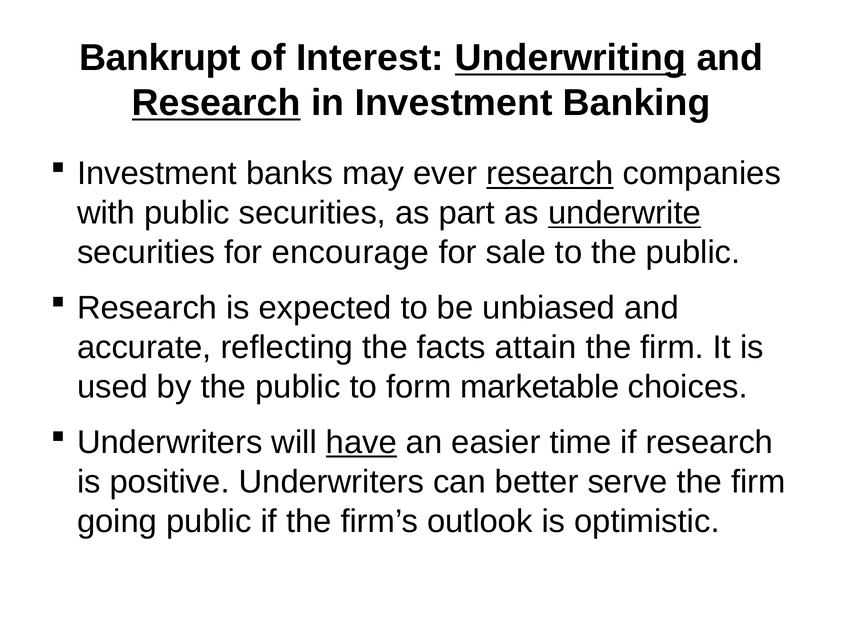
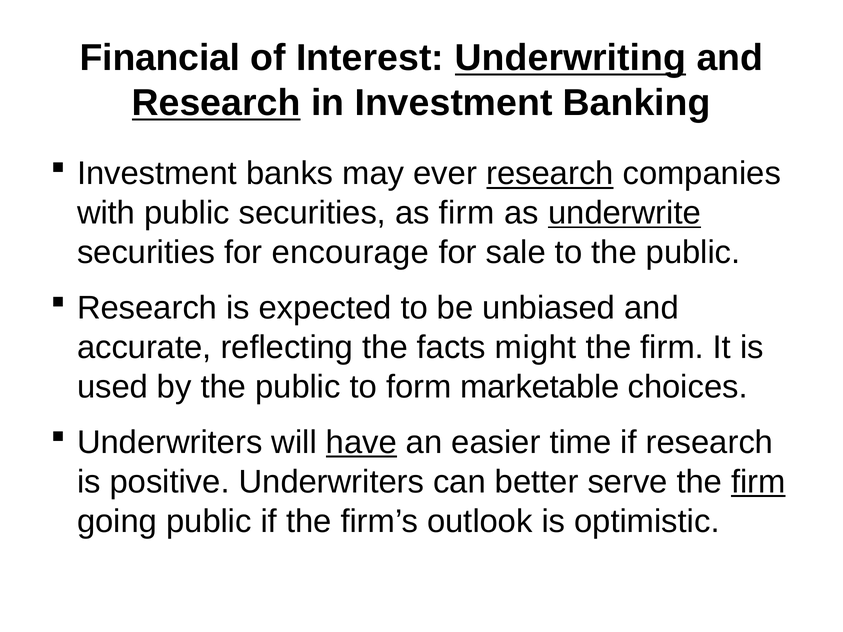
Bankrupt: Bankrupt -> Financial (160, 58)
as part: part -> firm (467, 213)
attain: attain -> might (536, 348)
firm underline: none -> present (758, 482)
